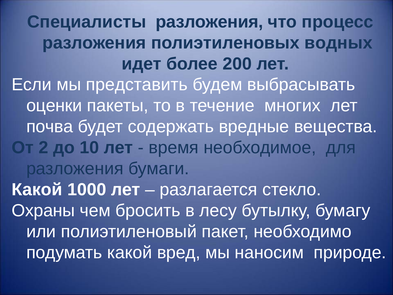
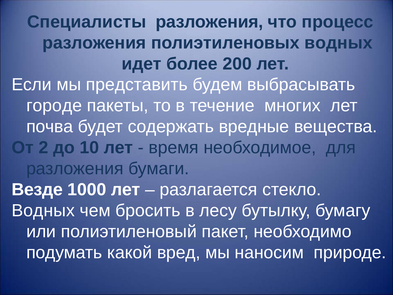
оценки: оценки -> городе (54, 106)
Какой: Какой -> Везде (37, 189)
Охраны: Охраны -> Водных (43, 210)
